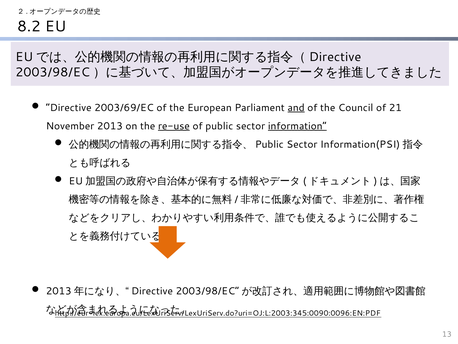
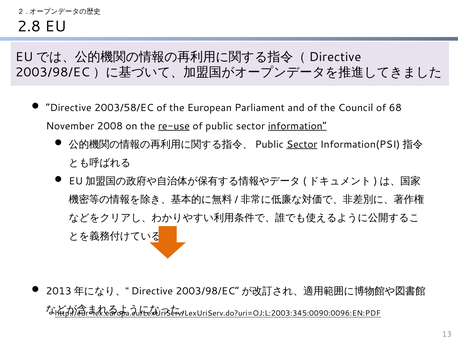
8.2: 8.2 -> 2.8 (29, 26)
2003/69/EC: 2003/69/EC -> 2003/58/EC (124, 108)
and underline: present -> none (296, 108)
21: 21 -> 68 (395, 108)
2013: 2013 -> 2008 (110, 126)
Sector underline: none -> present (302, 144)
